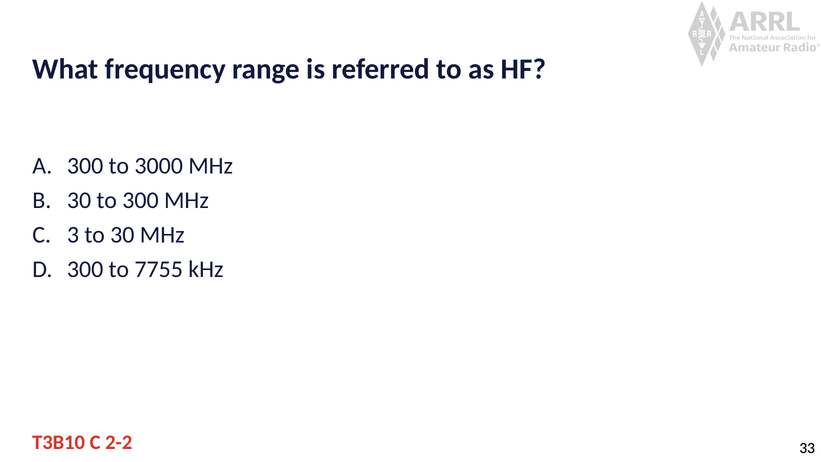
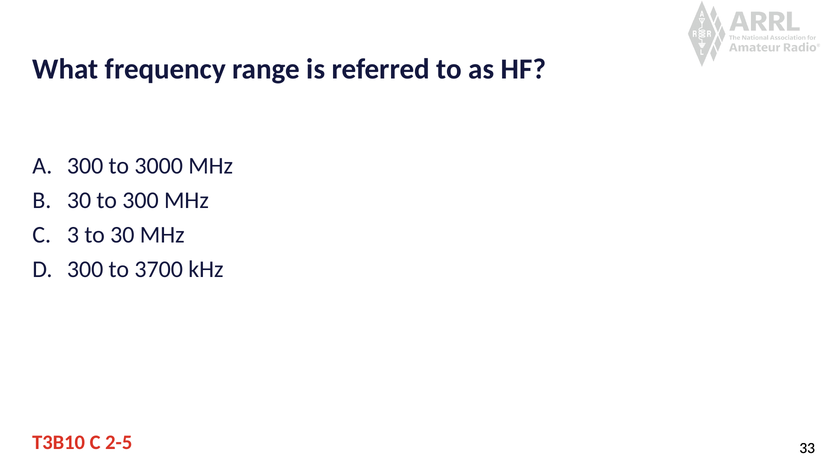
7755: 7755 -> 3700 (159, 269)
2-2: 2-2 -> 2-5 (119, 442)
